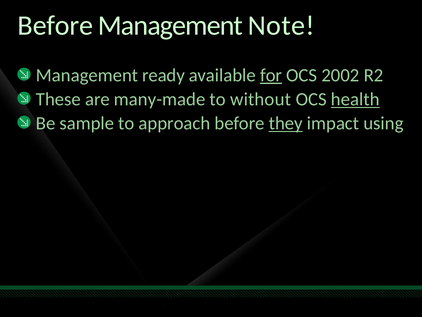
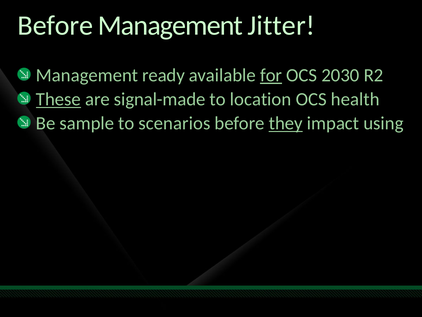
Note: Note -> Jitter (281, 26)
2002: 2002 -> 2030 (340, 75)
These underline: none -> present (58, 99)
many-made: many-made -> signal-made (160, 99)
without: without -> location (261, 99)
health underline: present -> none (355, 99)
approach: approach -> scenarios (174, 123)
